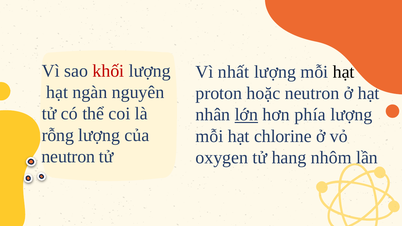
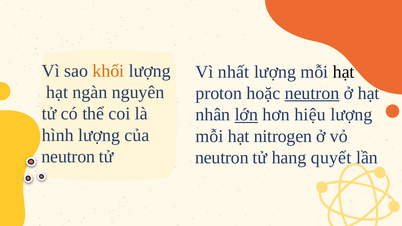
khối colour: red -> orange (108, 71)
neutron underline: none -> present (312, 93)
phía: phía -> hiệu (310, 115)
rỗng: rỗng -> hình (58, 135)
chlorine: chlorine -> nitrogen (283, 136)
oxygen: oxygen -> neutron (222, 158)
nhôm: nhôm -> quyết (331, 158)
